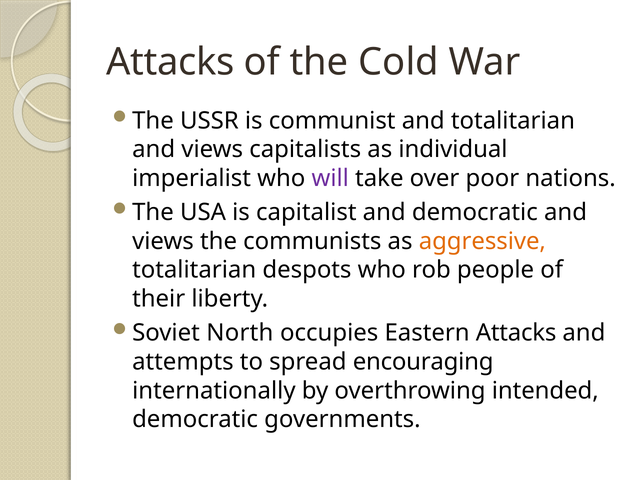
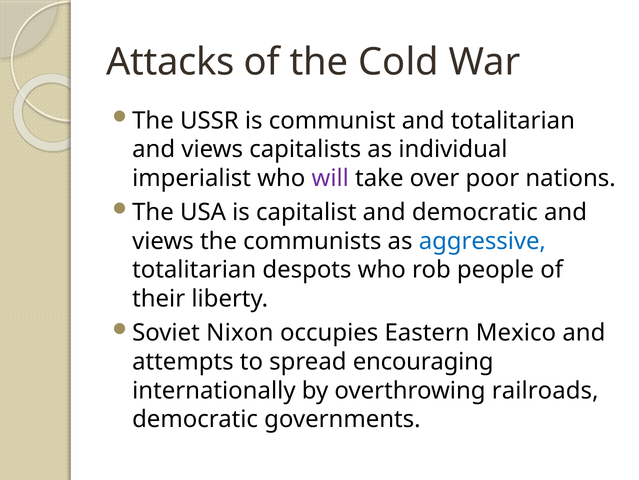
aggressive colour: orange -> blue (482, 241)
North: North -> Nixon (240, 333)
Eastern Attacks: Attacks -> Mexico (516, 333)
intended: intended -> railroads (545, 390)
